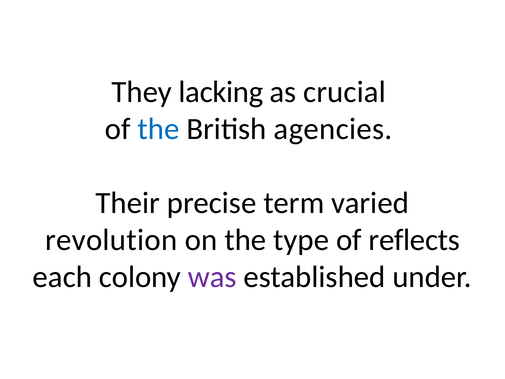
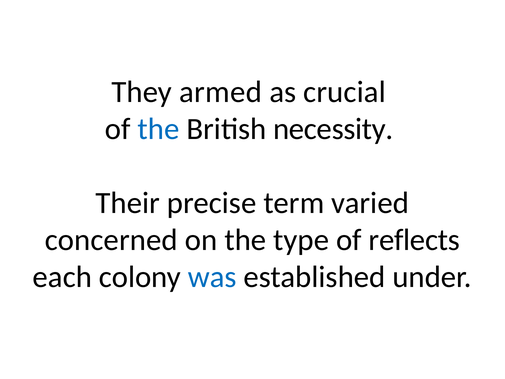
lacking: lacking -> armed (221, 92)
agencies: agencies -> necessity (333, 129)
revolution: revolution -> concerned (111, 240)
was colour: purple -> blue (212, 277)
